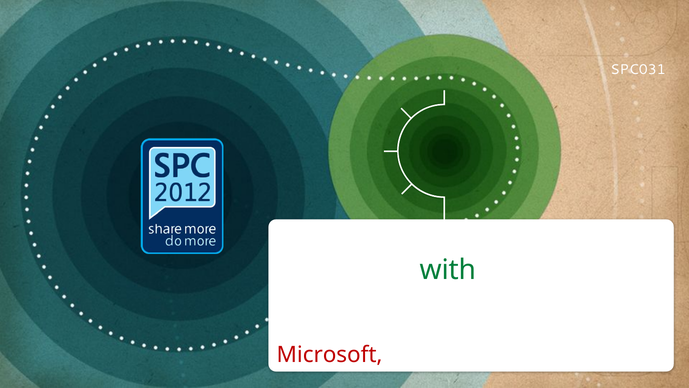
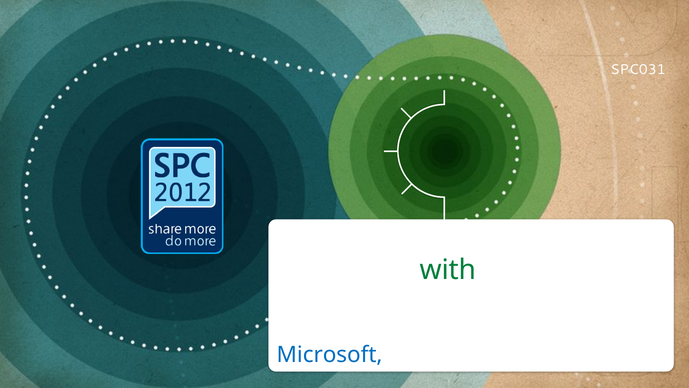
Microsoft colour: red -> blue (330, 354)
